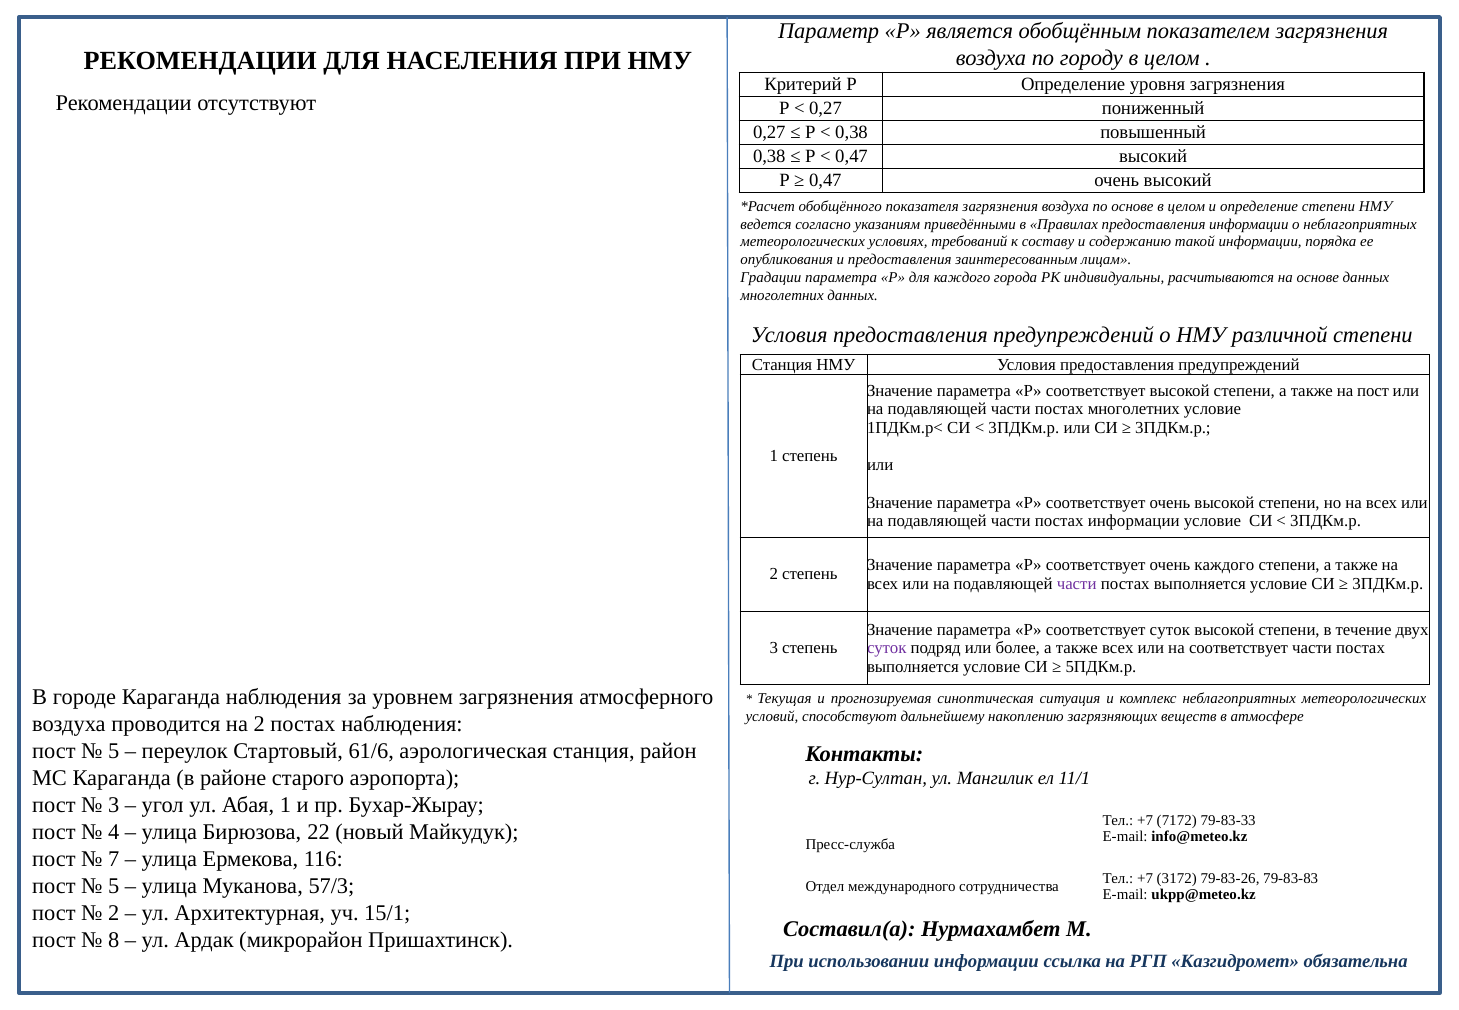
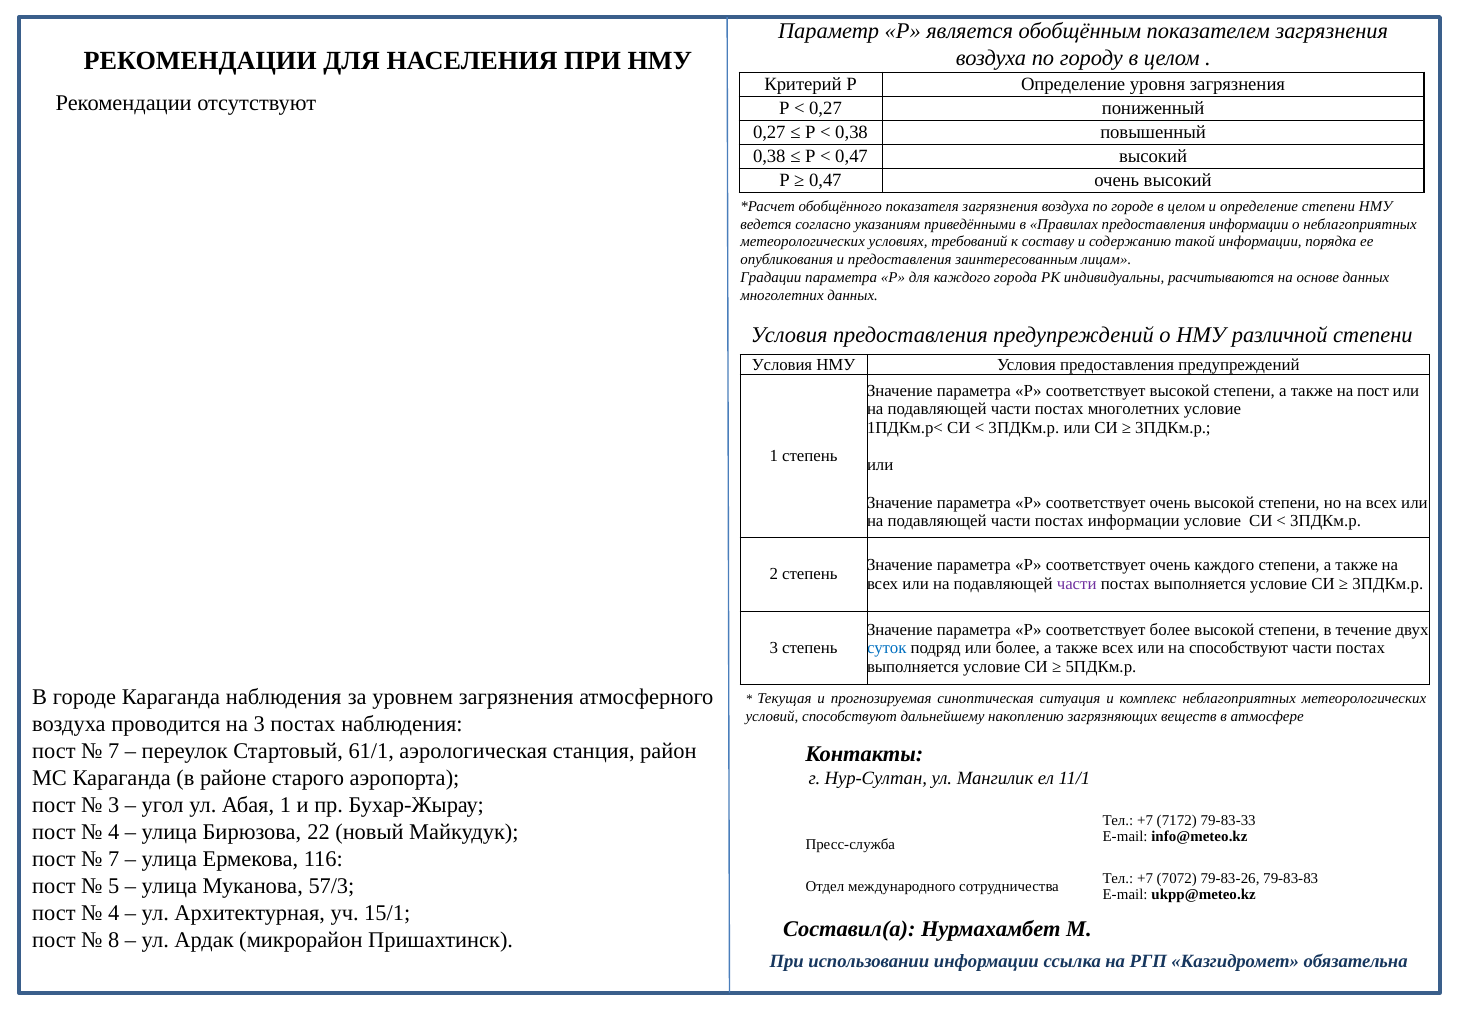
по основе: основе -> городе (1133, 206)
Станция: Станция -> Условия (782, 365)
соответствует суток: суток -> более (1170, 630)
суток colour: purple -> blue (887, 648)
на соответствует: соответствует -> способствуют (1239, 648)
на 2: 2 -> 3 (259, 724)
5: 5 -> 7 (114, 751)
61/6: 61/6 -> 61/1 (371, 751)
3172: 3172 -> 7072 (1177, 879)
2: 2 -> 4 (114, 913)
